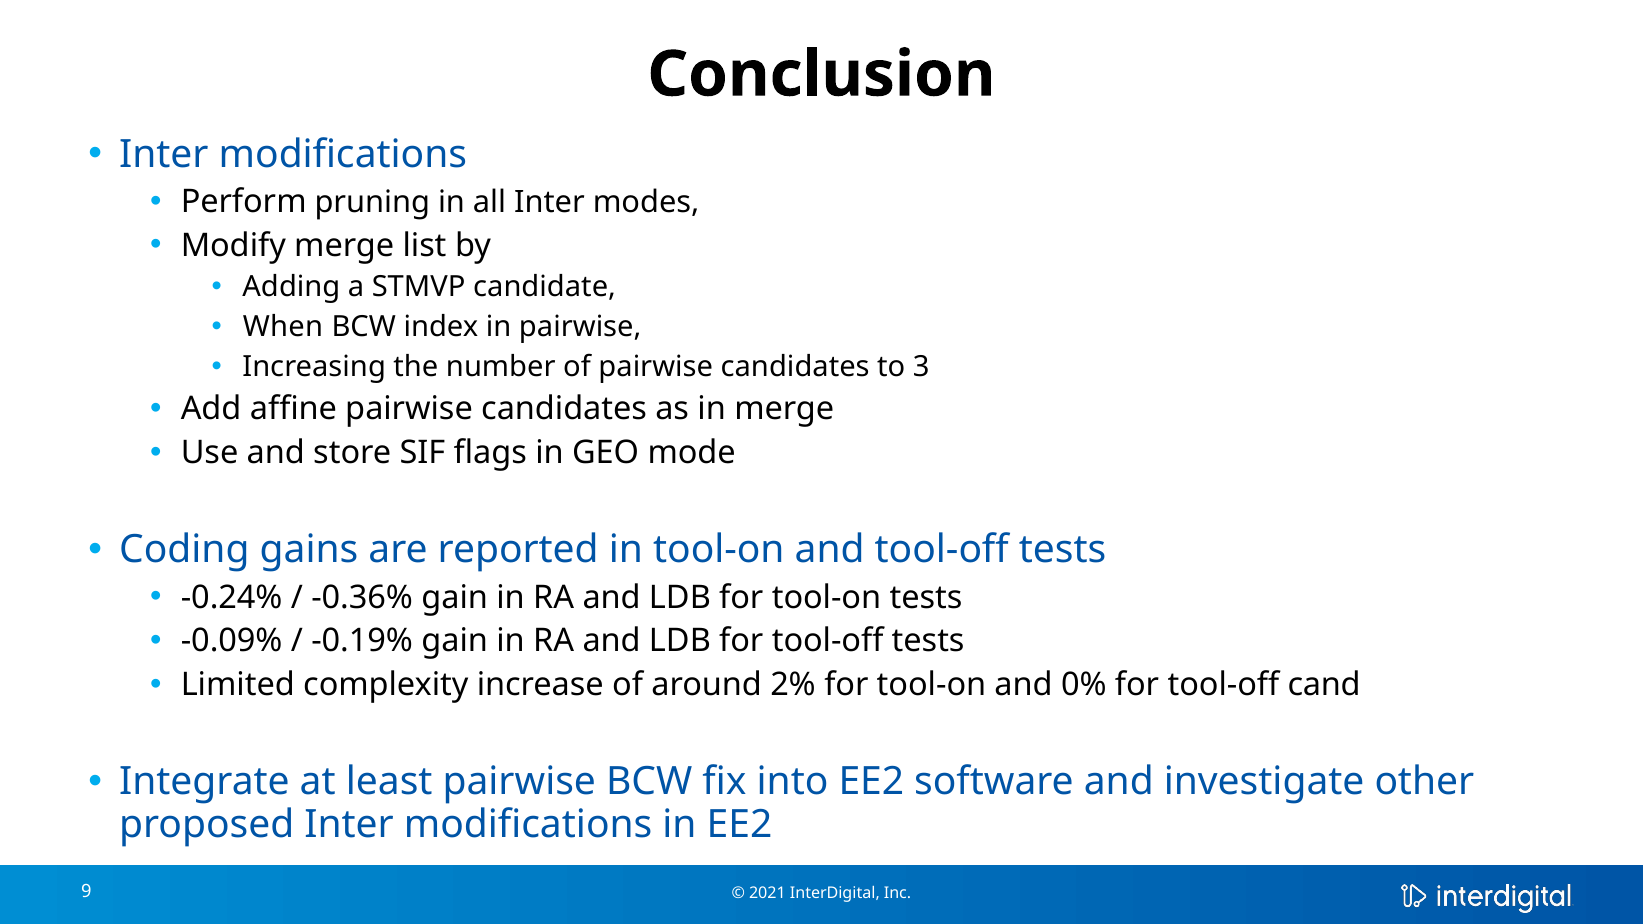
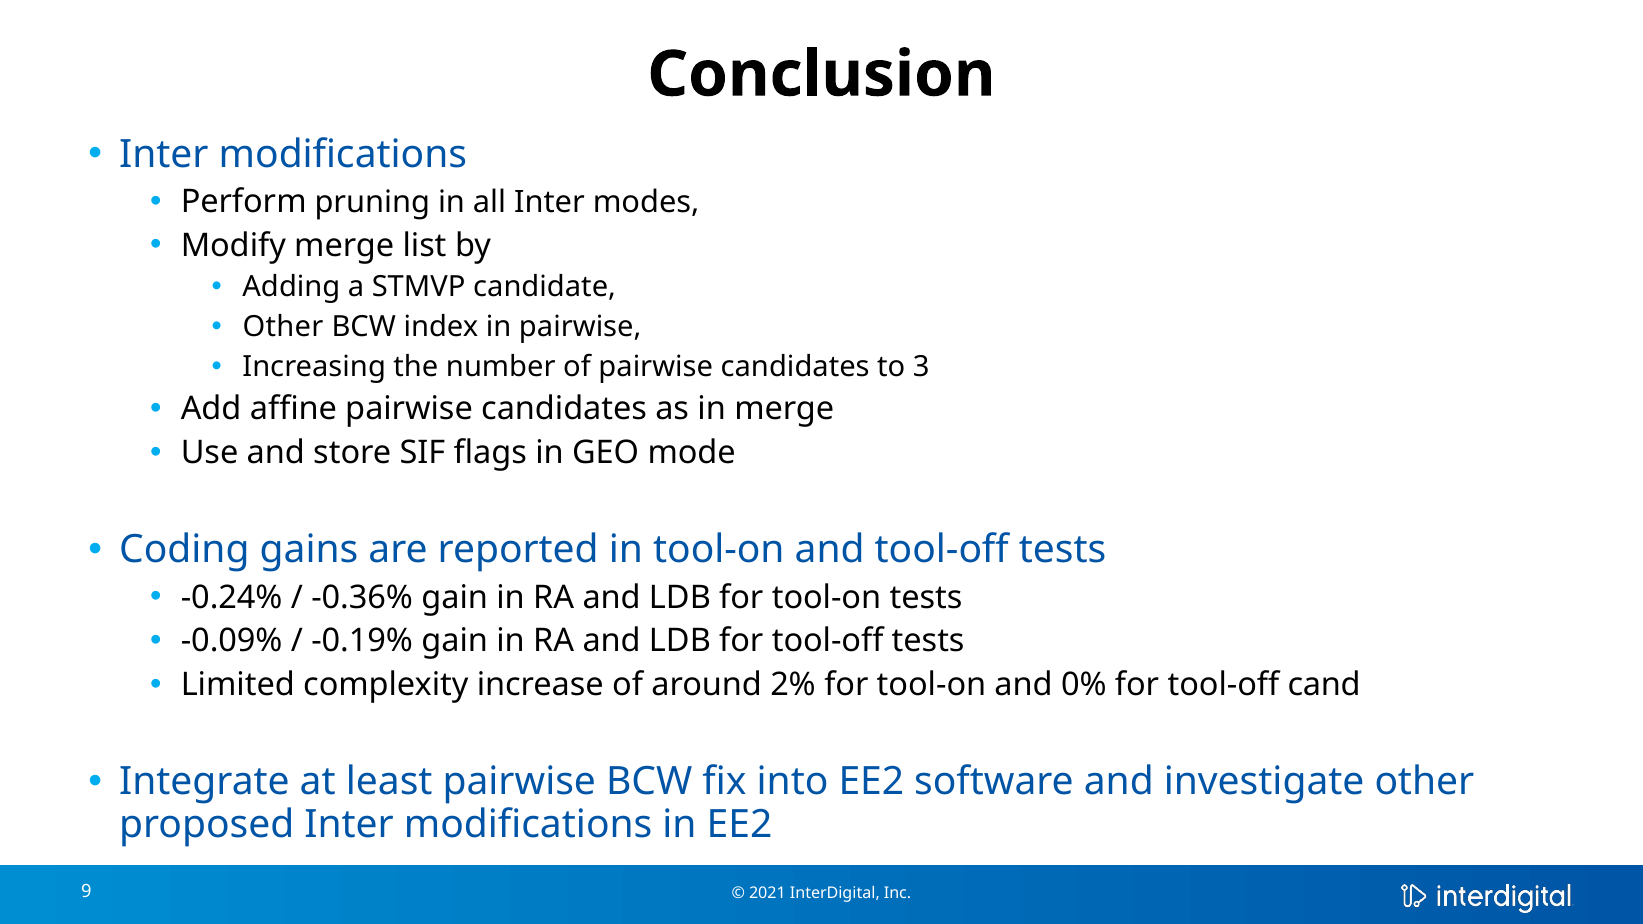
When: When -> Other (283, 327)
